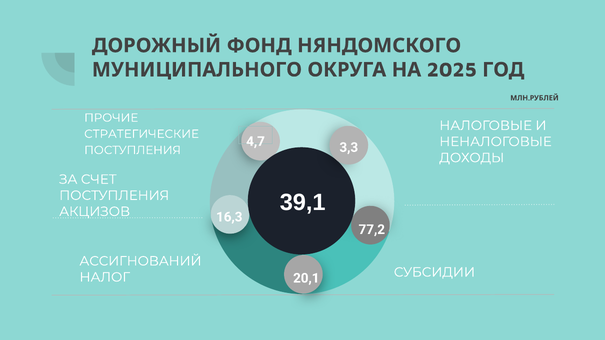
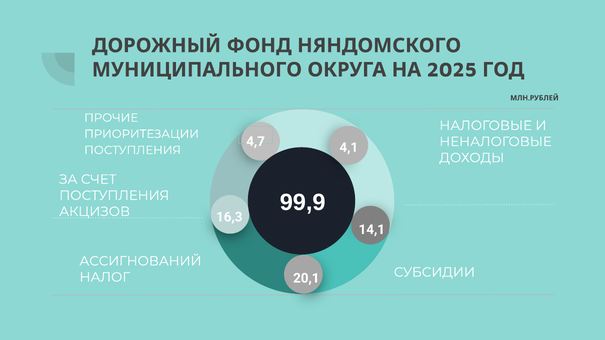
СТРАТЕГИЧЕСКИЕ: СТРАТЕГИЧЕСКИЕ -> ПРИОРИТЕЗАЦИИ (142, 134)
3,3: 3,3 -> 4,1 (349, 148)
39,1: 39,1 -> 99,9 (303, 203)
77,2: 77,2 -> 14,1 (372, 230)
